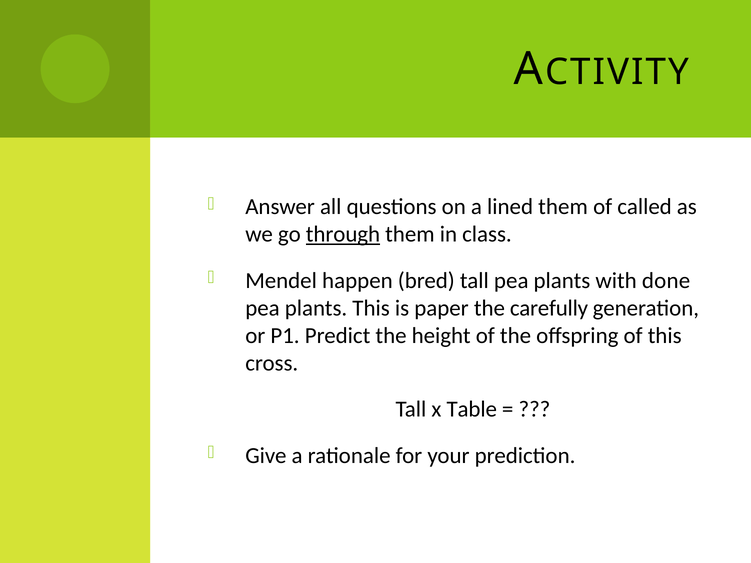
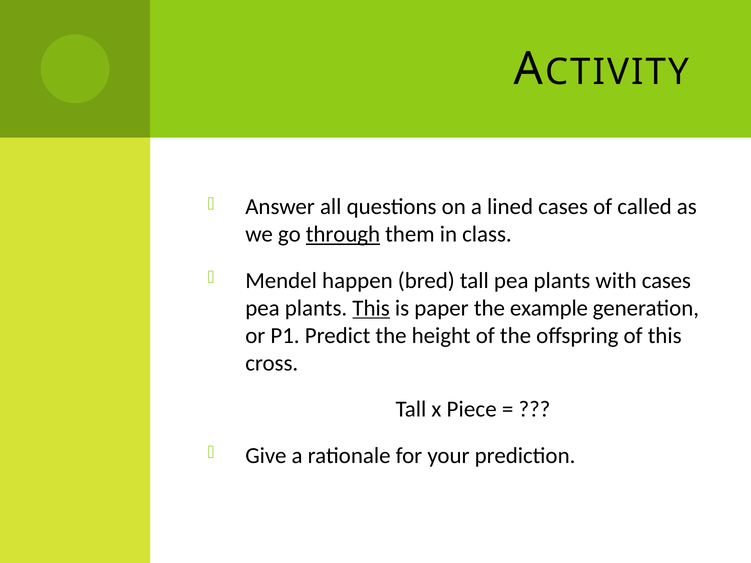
lined them: them -> cases (563, 207)
with done: done -> cases (666, 281)
This underline: none -> present (371, 308)
carefully: carefully -> example (549, 308)
Table: Table -> Piece (472, 410)
